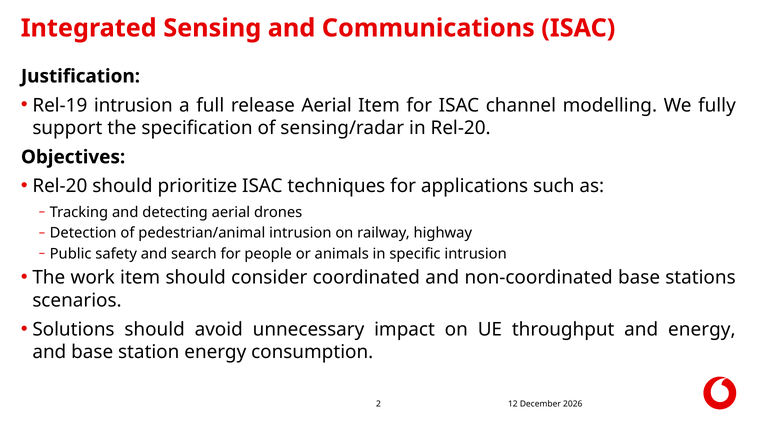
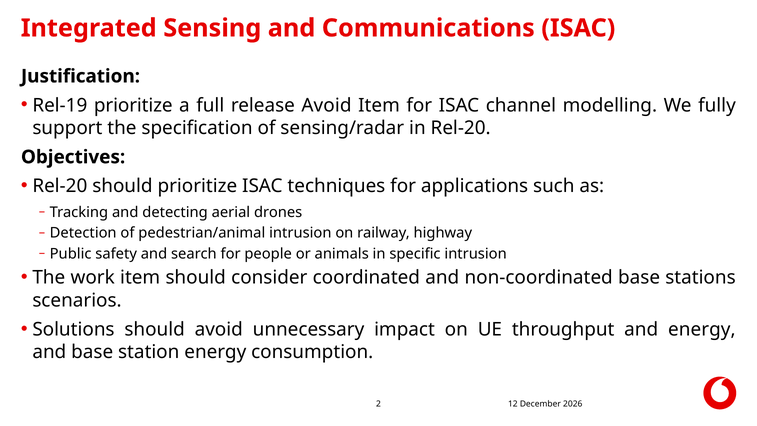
Rel-19 intrusion: intrusion -> prioritize (133, 105)
release Aerial: Aerial -> Avoid (326, 105)
